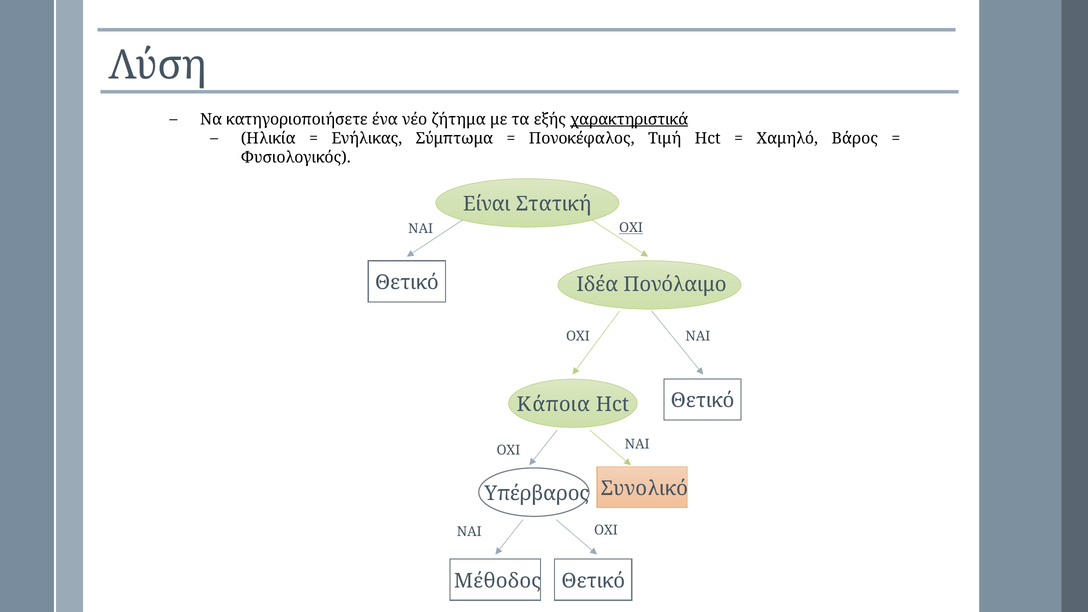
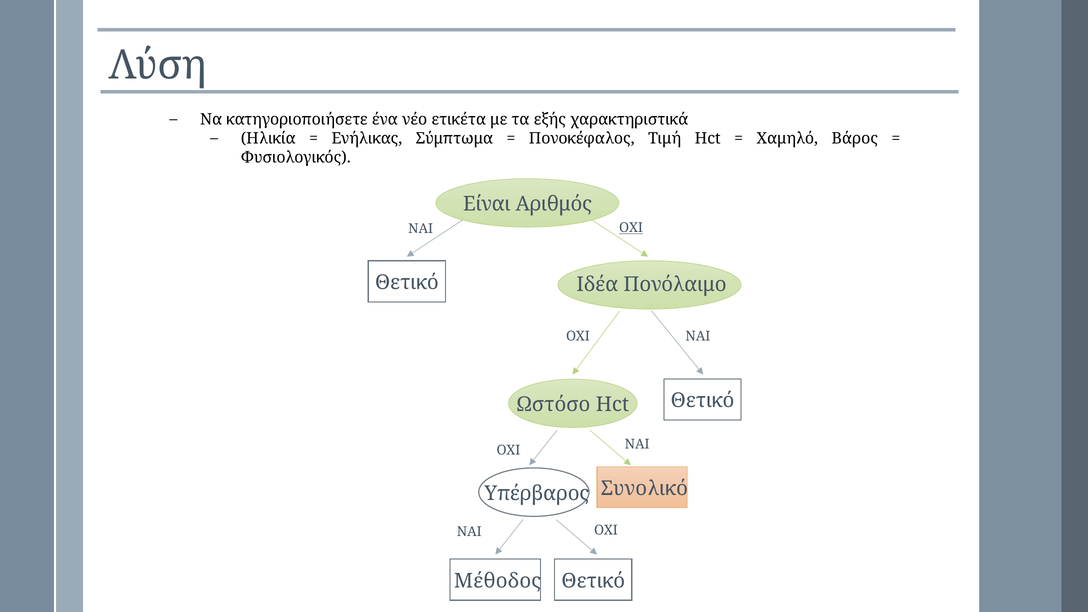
ζήτημα: ζήτημα -> ετικέτα (459, 119)
χαρακτηριστικά underline: present -> none (629, 119)
Στατική: Στατική -> Αριθμός (554, 204)
Κάποια: Κάποια -> Ωστόσο (553, 405)
